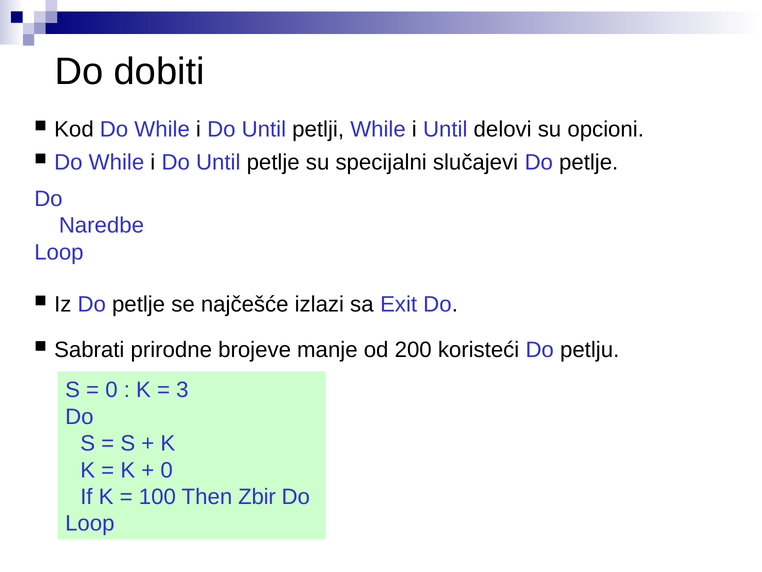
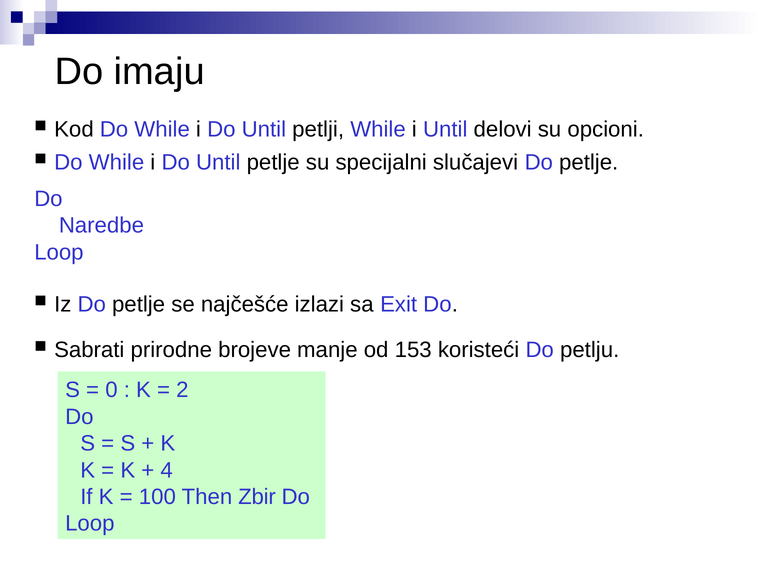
dobiti: dobiti -> imaju (159, 72)
200: 200 -> 153 (413, 350)
3: 3 -> 2 (182, 390)
0: 0 -> 4 (167, 470)
